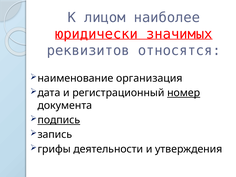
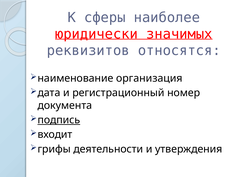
лицом: лицом -> сферы (105, 17)
номер underline: present -> none (184, 93)
запись: запись -> входит (55, 135)
